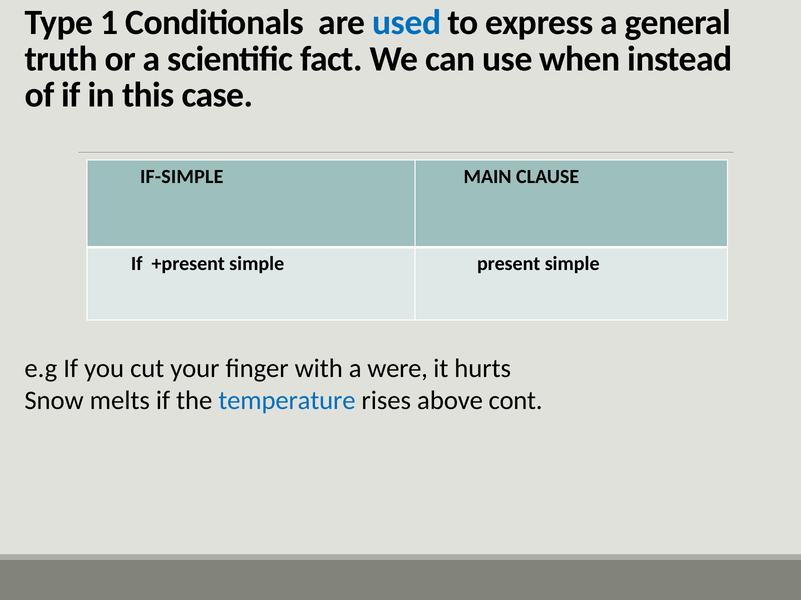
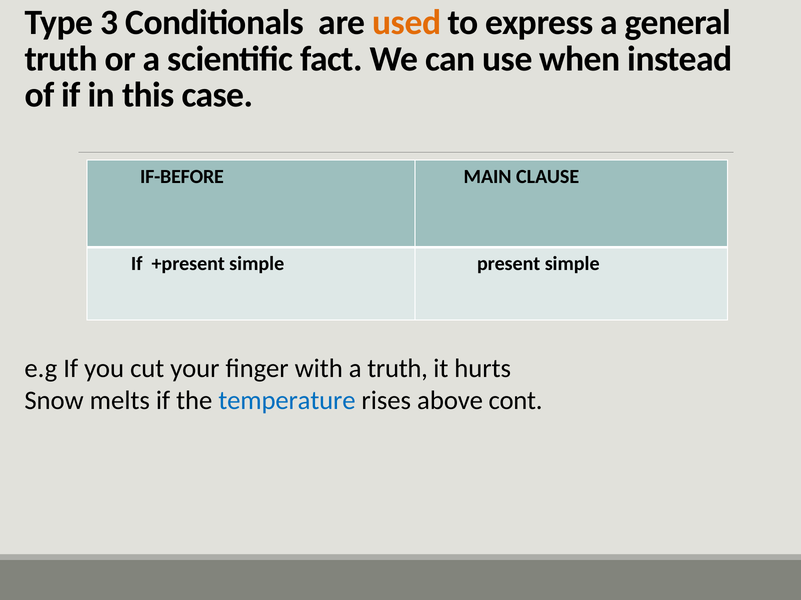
1: 1 -> 3 (109, 23)
used colour: blue -> orange (407, 23)
IF-SIMPLE: IF-SIMPLE -> IF-BEFORE (182, 177)
a were: were -> truth (398, 369)
